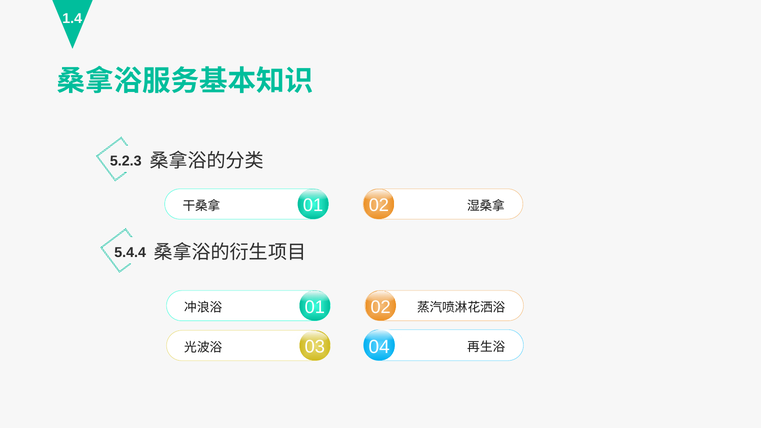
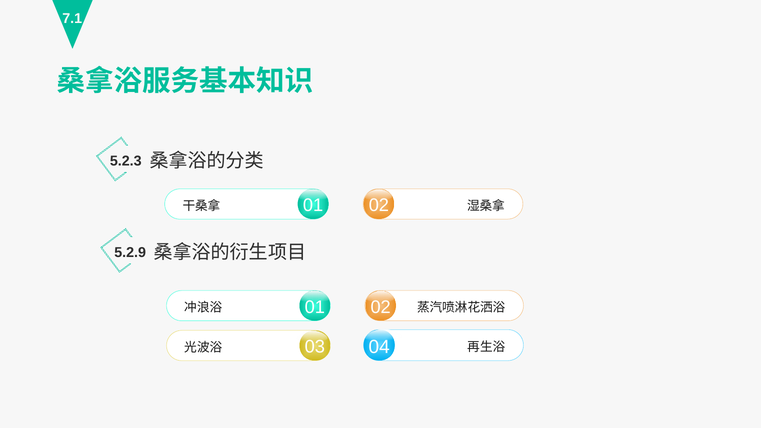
1.4: 1.4 -> 7.1 (72, 18)
5.4.4: 5.4.4 -> 5.2.9 (130, 252)
